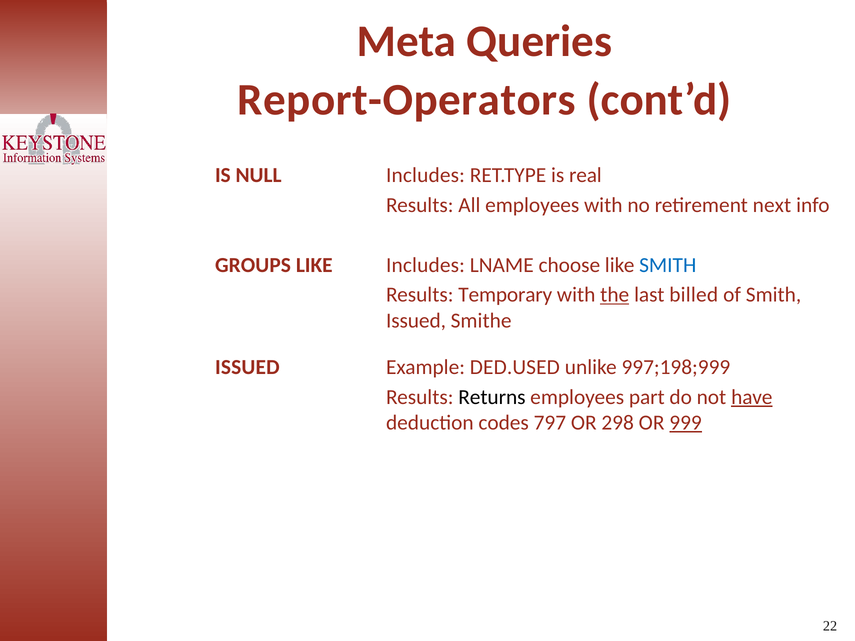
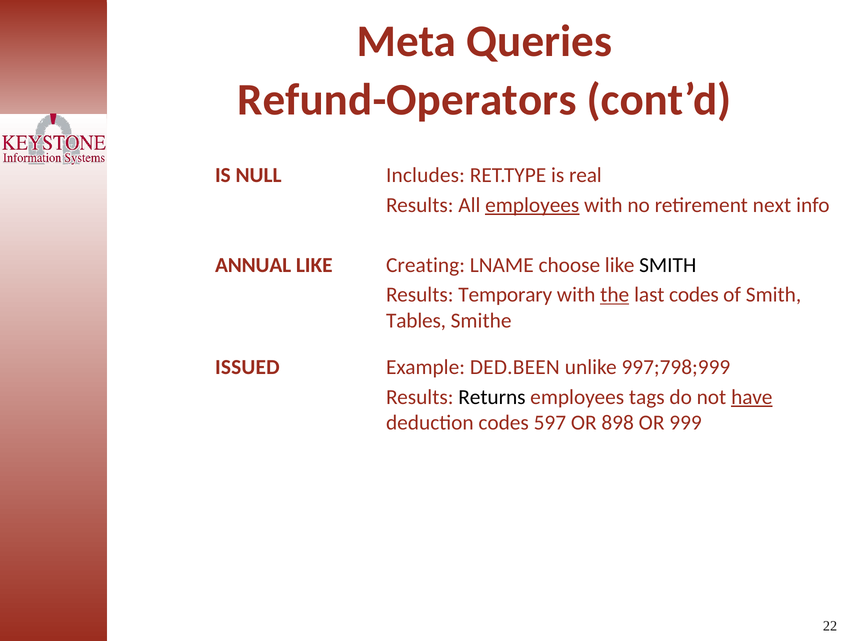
Report-Operators: Report-Operators -> Refund-Operators (407, 100)
employees underline: none -> present (532, 205)
GROUPS: GROUPS -> ANNUAL (253, 265)
LIKE Includes: Includes -> Creating (426, 265)
SMITH colour: blue -> black (668, 265)
last billed: billed -> codes (694, 295)
Issued: Issued -> Tables (416, 321)
DED.USED: DED.USED -> DED.BEEN (515, 367)
997;198;999: 997;198;999 -> 997;798;999 (676, 367)
part: part -> tags (647, 397)
797: 797 -> 597 (550, 423)
298: 298 -> 898 (618, 423)
999 underline: present -> none (686, 423)
